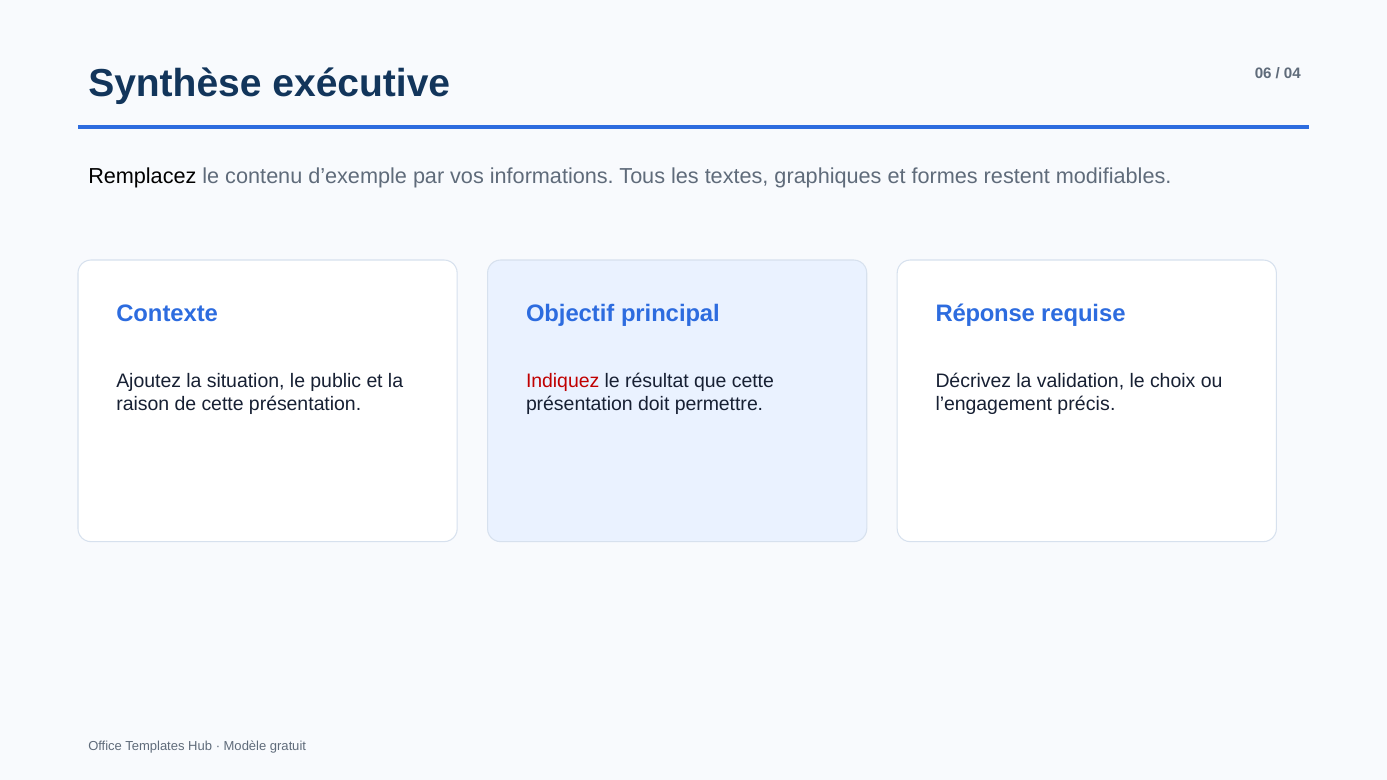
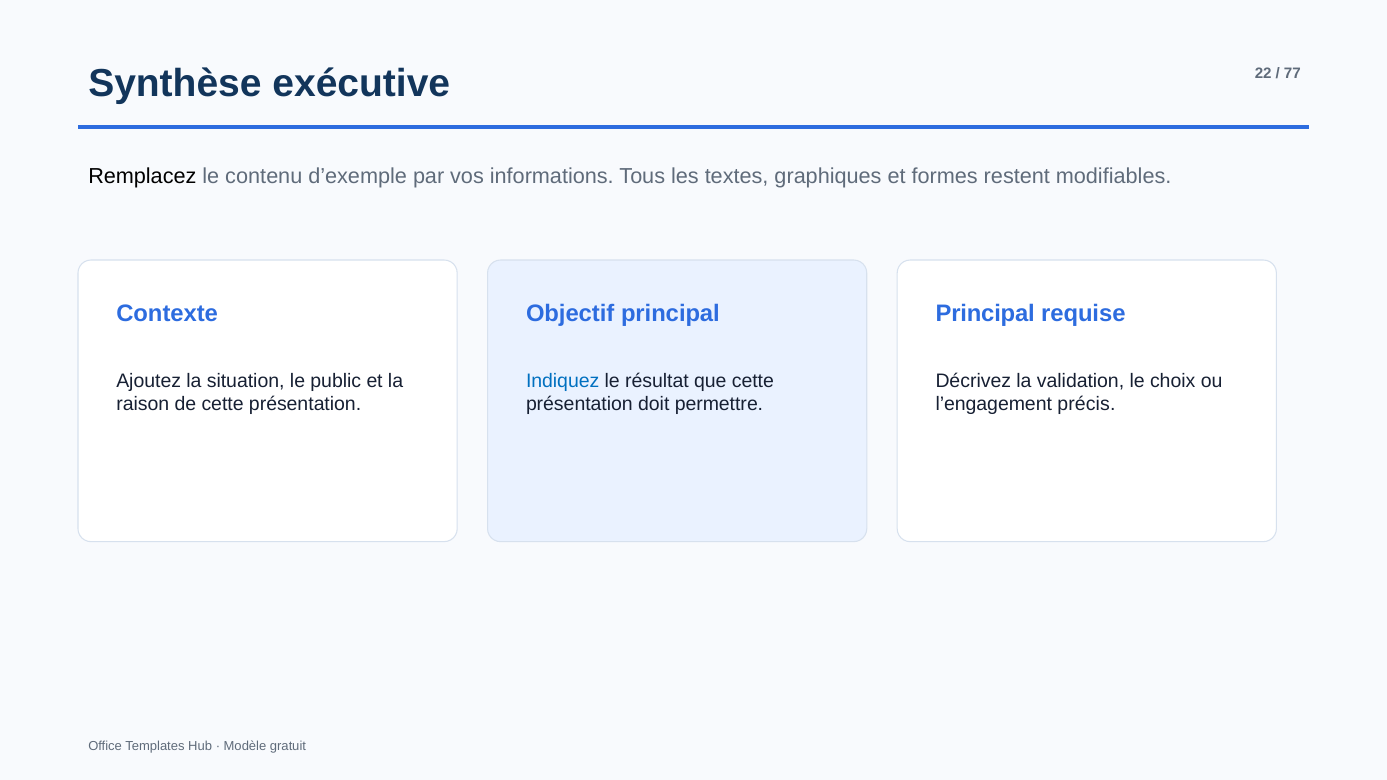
06: 06 -> 22 (1263, 74)
04: 04 -> 77 (1292, 74)
Réponse: Réponse -> Principal (985, 314)
Indiquez colour: red -> blue (563, 381)
